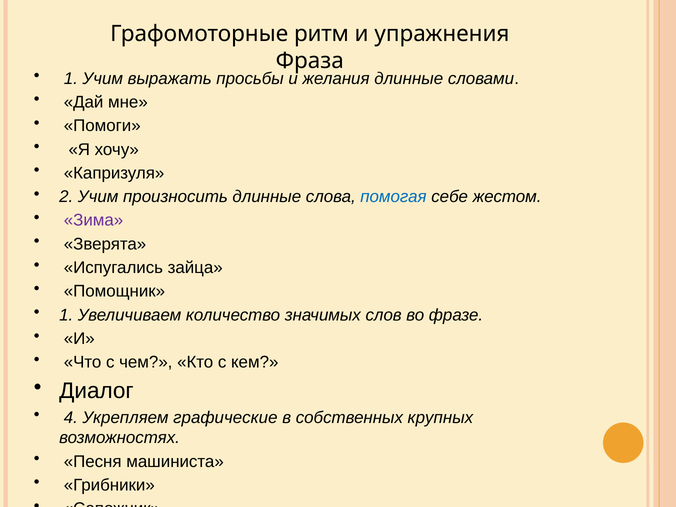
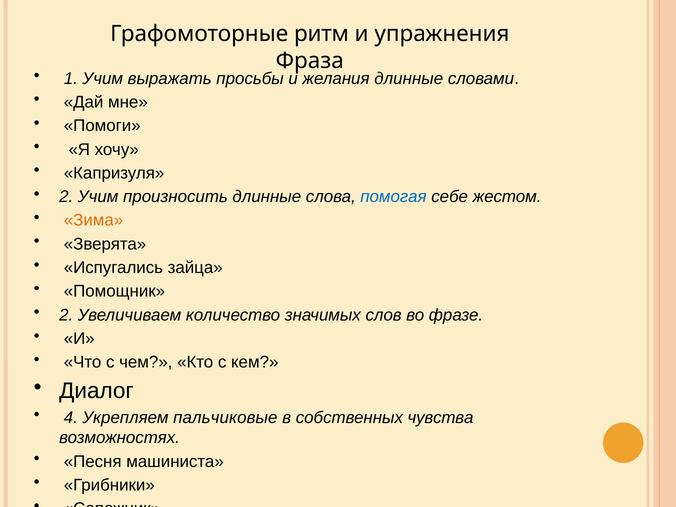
Зима colour: purple -> orange (94, 220)
1: 1 -> 2 (66, 315)
графические: графические -> пальчиковые (225, 418)
крупных: крупных -> чувства (441, 418)
